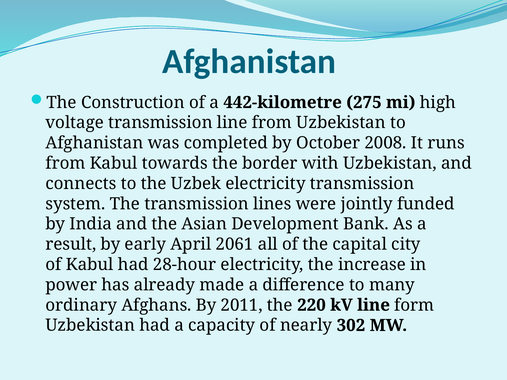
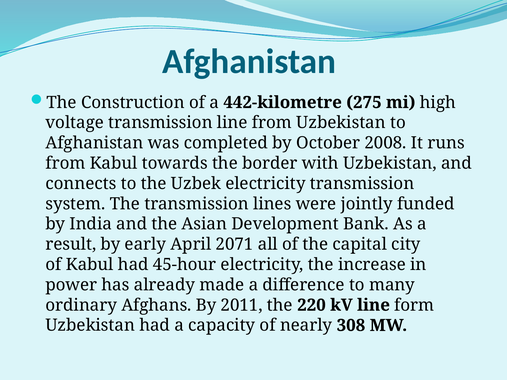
2061: 2061 -> 2071 (235, 245)
28-hour: 28-hour -> 45-hour (185, 265)
302: 302 -> 308 (351, 326)
